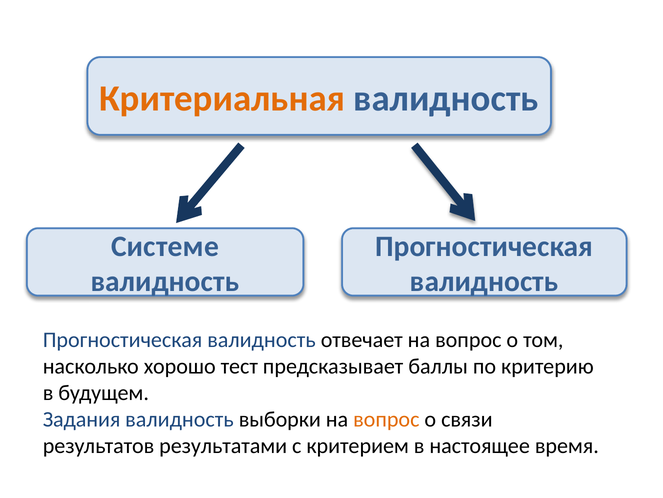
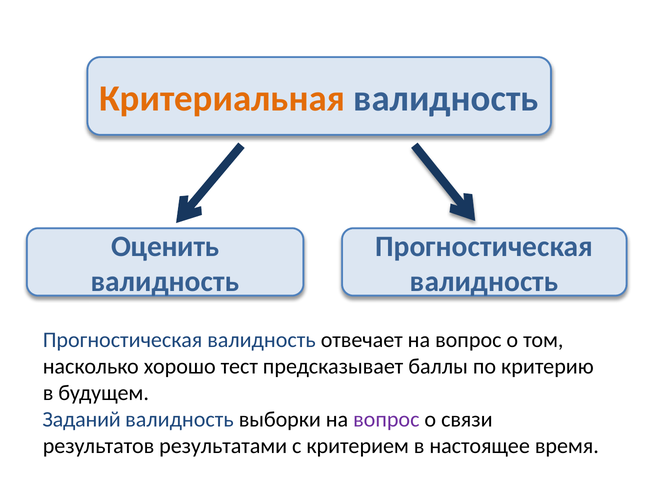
Системе: Системе -> Оценить (165, 246)
Задания: Задания -> Заданий (82, 419)
вопрос colour: orange -> purple (386, 419)
